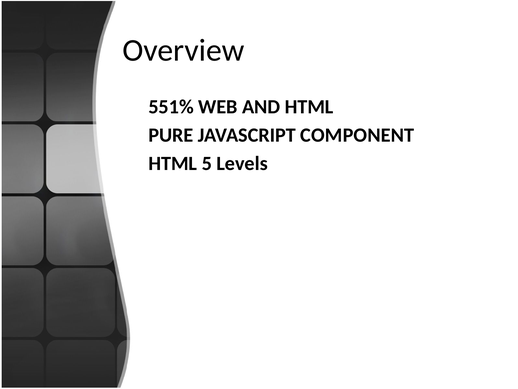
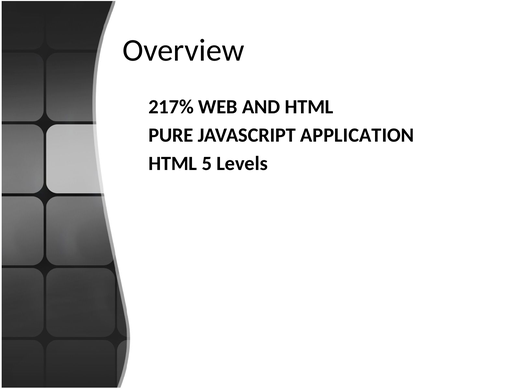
551%: 551% -> 217% (171, 107)
COMPONENT: COMPONENT -> APPLICATION (357, 135)
